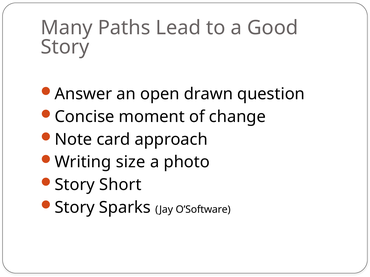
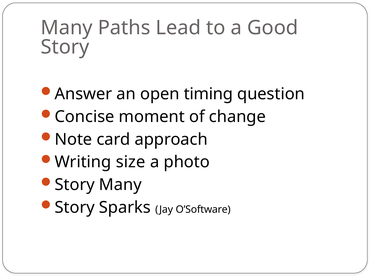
drawn: drawn -> timing (208, 94)
Story Short: Short -> Many (120, 185)
